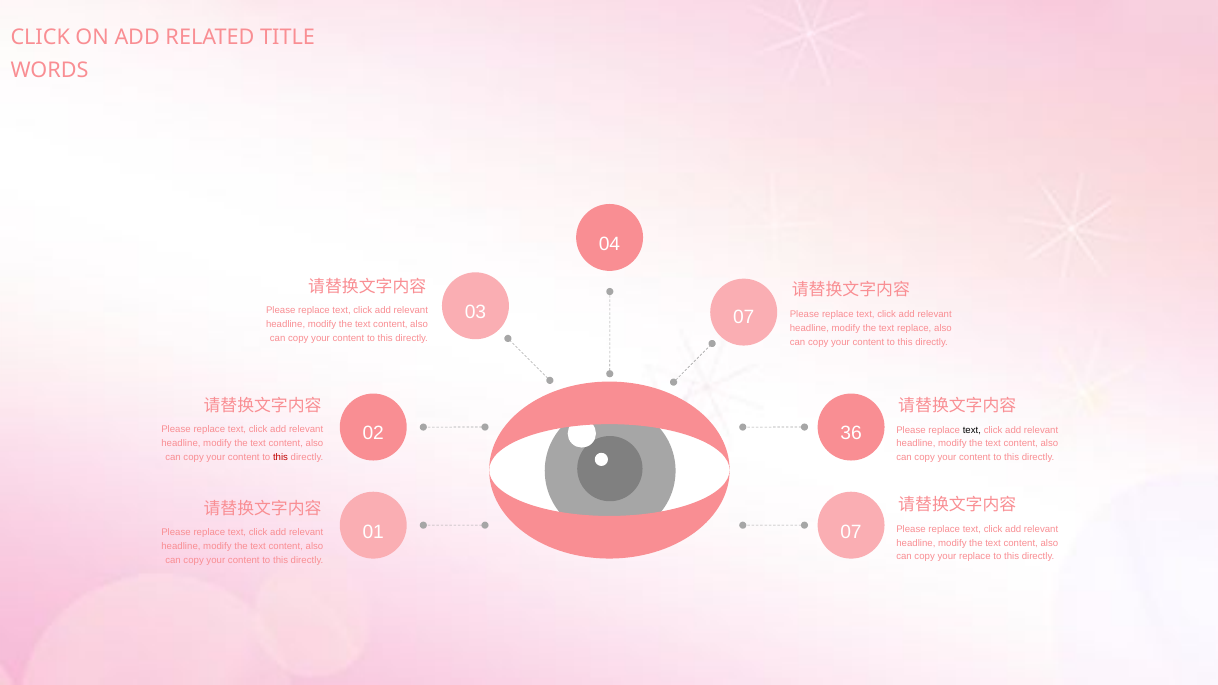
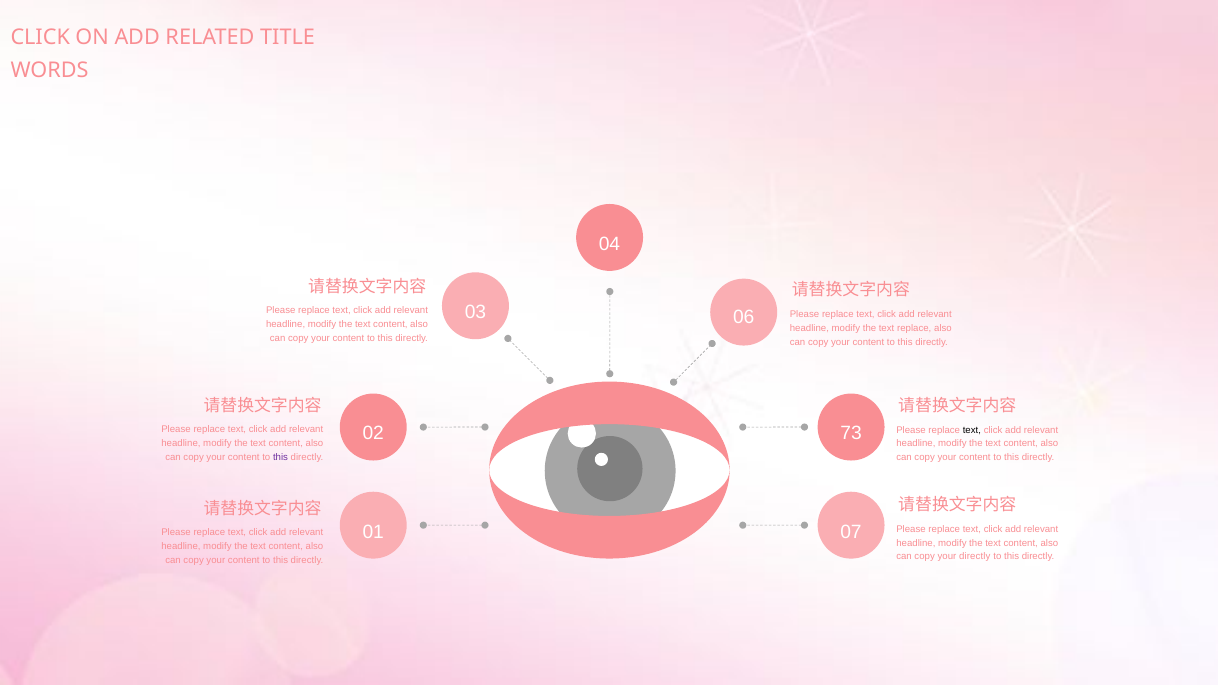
03 07: 07 -> 06 (744, 317)
36: 36 -> 73 (851, 434)
this colour: red -> purple (281, 457)
your replace: replace -> directly (975, 557)
